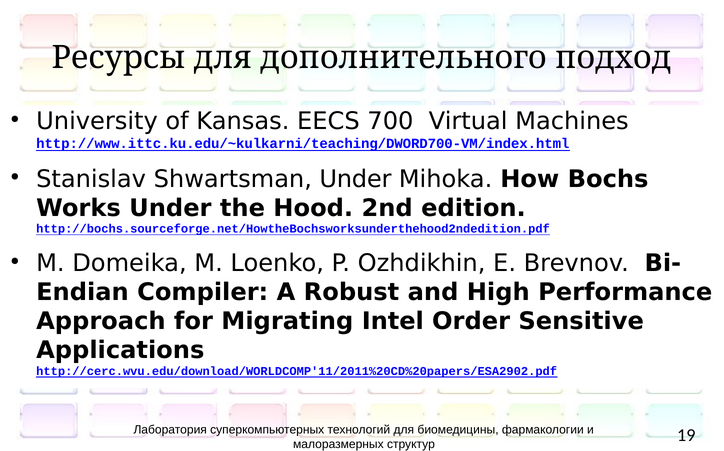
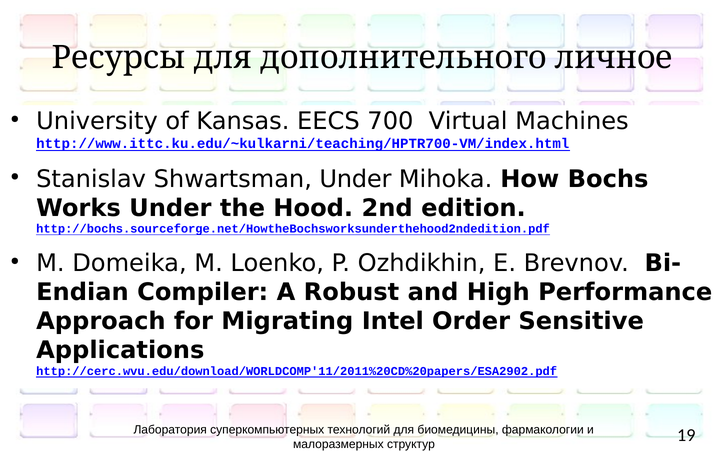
подход: подход -> личное (614, 58)
http://www.ittc.ku.edu/~kulkarni/teaching/DWORD700-VM/index.html: http://www.ittc.ku.edu/~kulkarni/teaching/DWORD700-VM/index.html -> http://www.ittc.ku.edu/~kulkarni/teaching/HPTR700-VM/index.html (303, 143)
